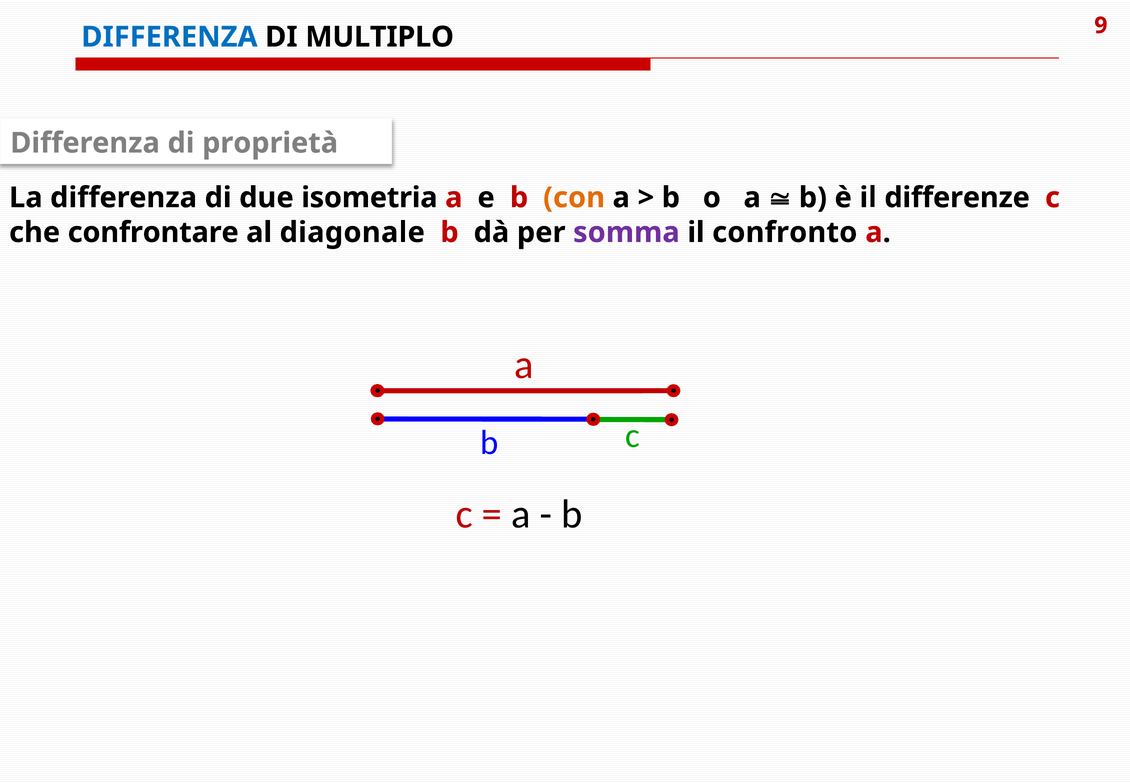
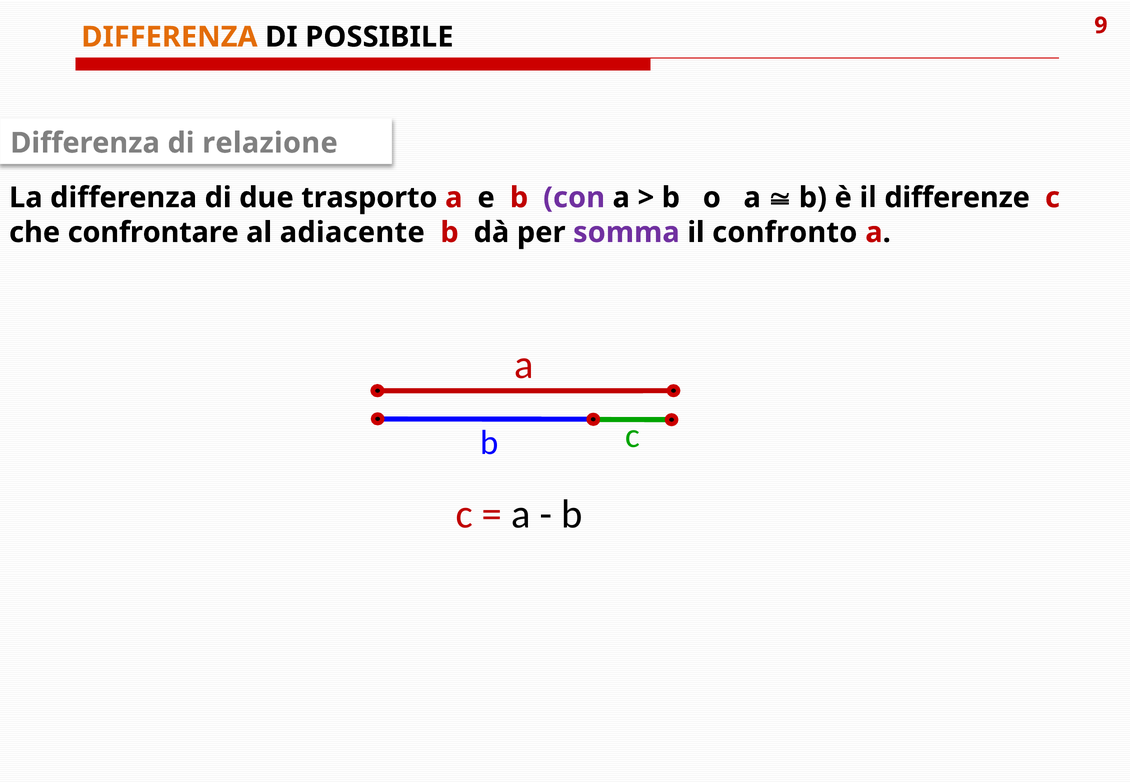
DIFFERENZA colour: blue -> orange (169, 37)
MULTIPLO: MULTIPLO -> POSSIBILE (379, 37)
proprietà: proprietà -> relazione (270, 143)
isometria: isometria -> trasporto (369, 197)
con colour: orange -> purple (574, 197)
diagonale: diagonale -> adiacente (352, 232)
